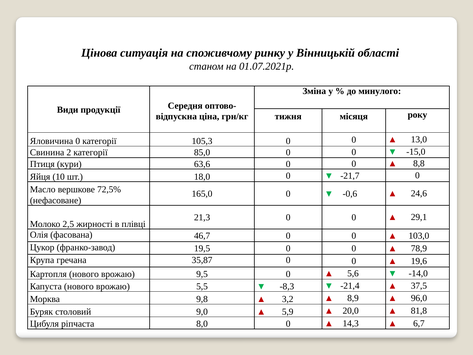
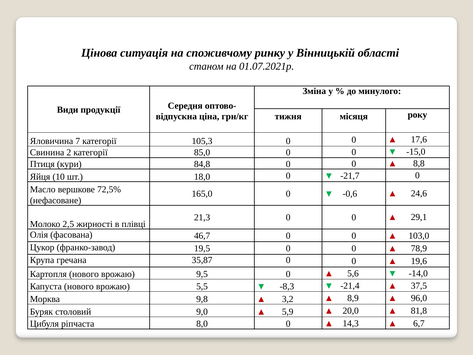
Яловичина 0: 0 -> 7 (78, 141)
13,0: 13,0 -> 17,6 (419, 139)
63,6: 63,6 -> 84,8 (202, 164)
